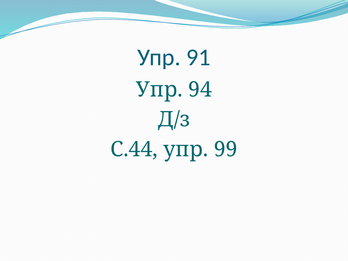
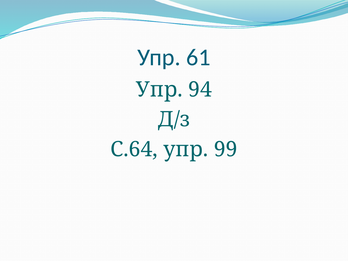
91: 91 -> 61 (198, 57)
С.44: С.44 -> С.64 (134, 149)
